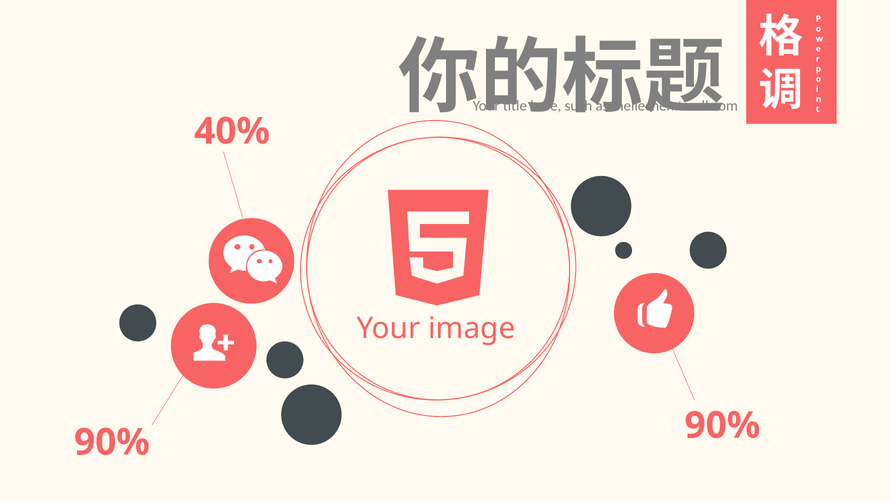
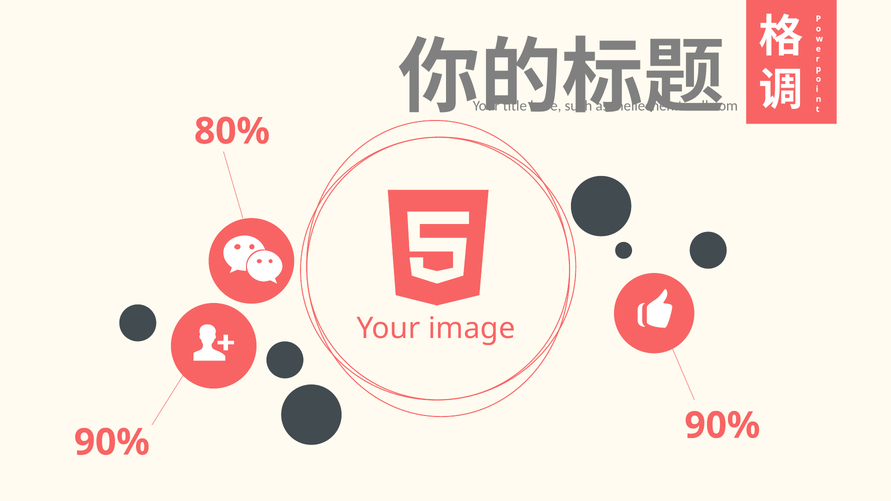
40%: 40% -> 80% (232, 131)
